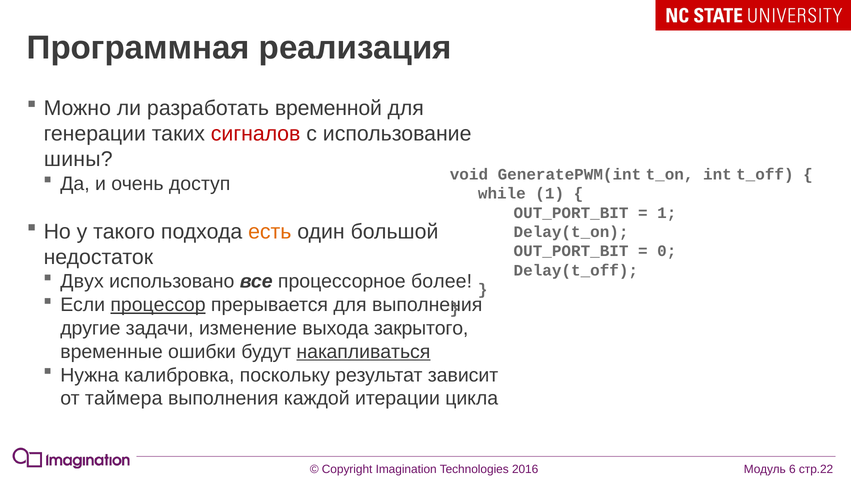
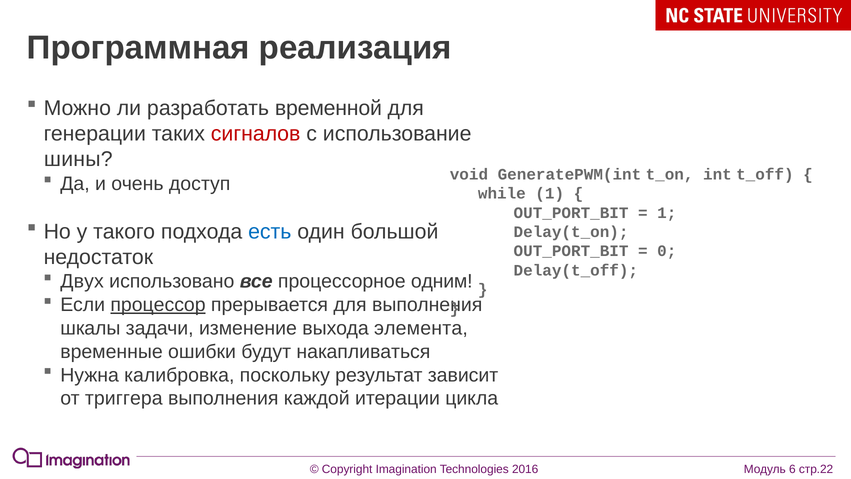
есть colour: orange -> blue (270, 231)
более: более -> одним (442, 281)
другие: другие -> шкалы (90, 328)
закрытого: закрытого -> элемента (421, 328)
накапливаться underline: present -> none (363, 351)
таймера: таймера -> триггера (124, 398)
